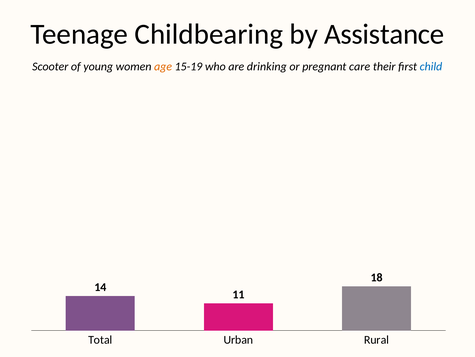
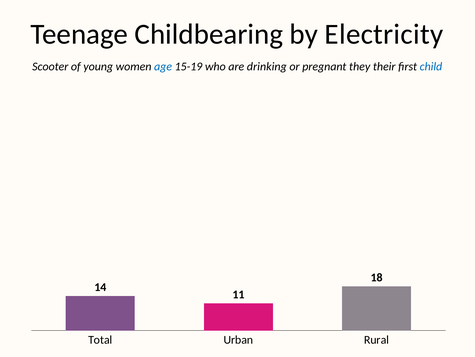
Assistance: Assistance -> Electricity (384, 34)
age colour: orange -> blue (163, 66)
care: care -> they (360, 66)
